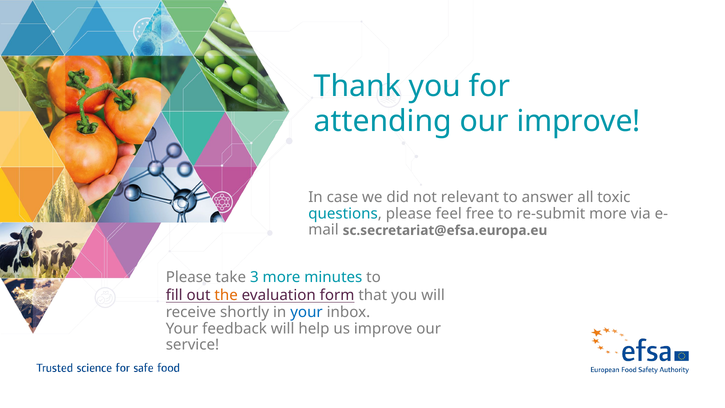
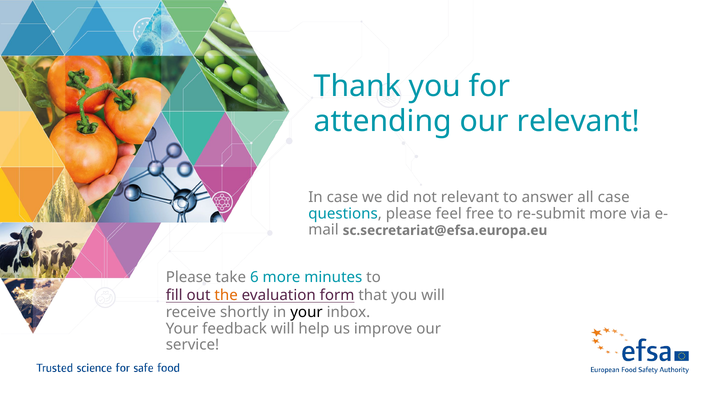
our improve: improve -> relevant (578, 121)
all toxic: toxic -> case (614, 197)
3: 3 -> 6 (254, 277)
your colour: blue -> black (306, 312)
